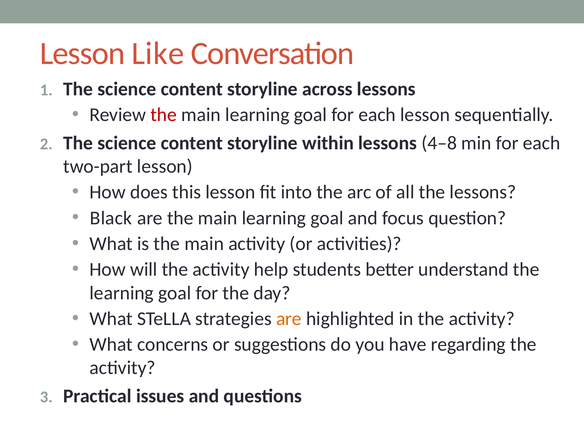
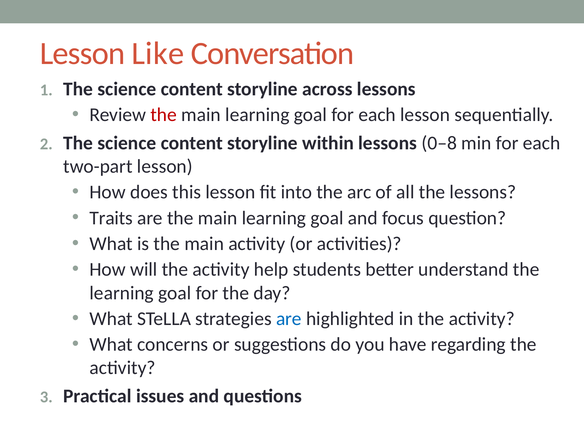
4–8: 4–8 -> 0–8 (439, 143)
Black: Black -> Traits (111, 218)
are colour: orange -> blue (289, 319)
